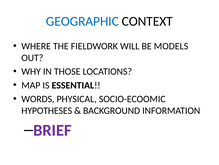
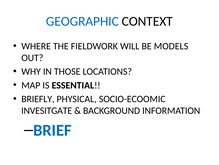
WORDS: WORDS -> BRIEFLY (38, 99)
HYPOTHESES: HYPOTHESES -> INVESITGATE (47, 110)
BRIEF colour: purple -> blue (52, 130)
